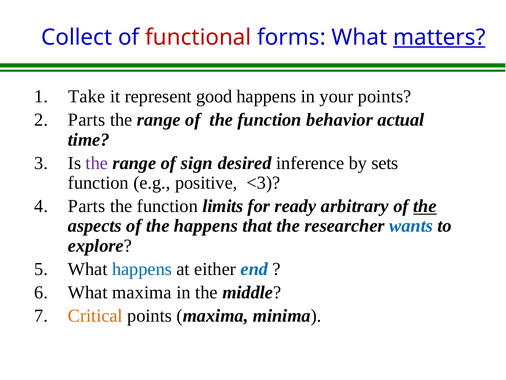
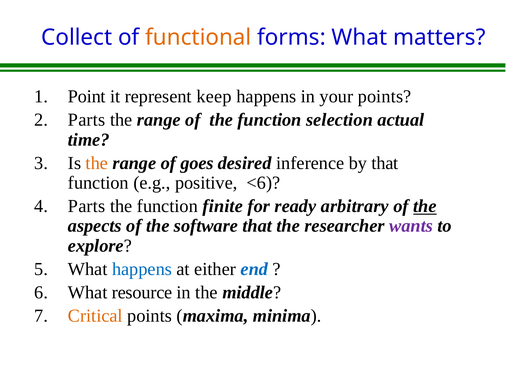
functional colour: red -> orange (198, 37)
matters underline: present -> none (439, 37)
Take: Take -> Point (87, 96)
good: good -> keep (214, 96)
behavior: behavior -> selection (339, 120)
the colour: purple -> orange (97, 163)
sign: sign -> goes (197, 163)
by sets: sets -> that (385, 163)
<3: <3 -> <6 (263, 183)
limits: limits -> finite (223, 206)
the happens: happens -> software (206, 226)
wants colour: blue -> purple (411, 226)
What maxima: maxima -> resource (142, 292)
